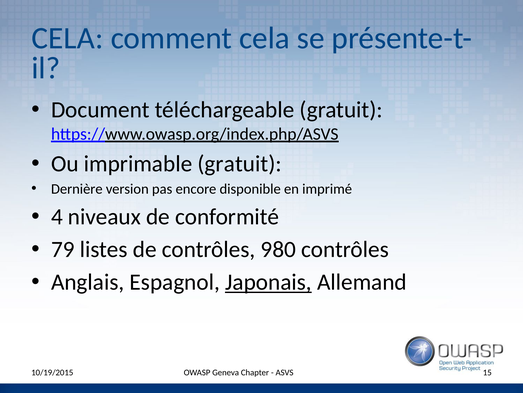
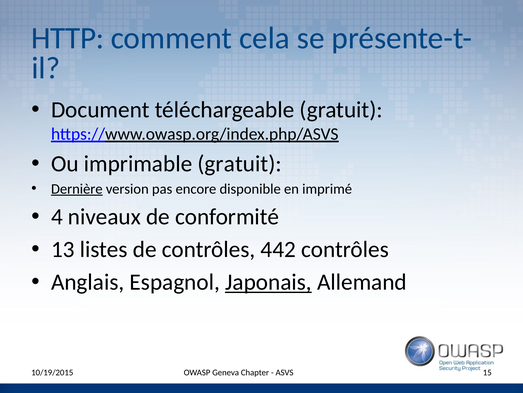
CELA: CELA -> HTTP (68, 38)
Dernière underline: none -> present (77, 189)
79: 79 -> 13 (63, 249)
980: 980 -> 442 (278, 249)
